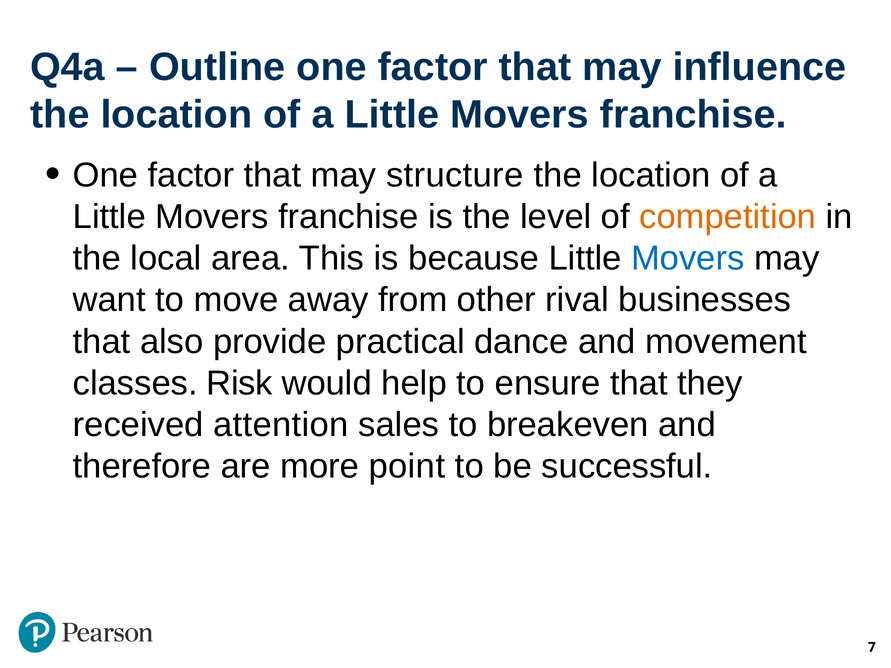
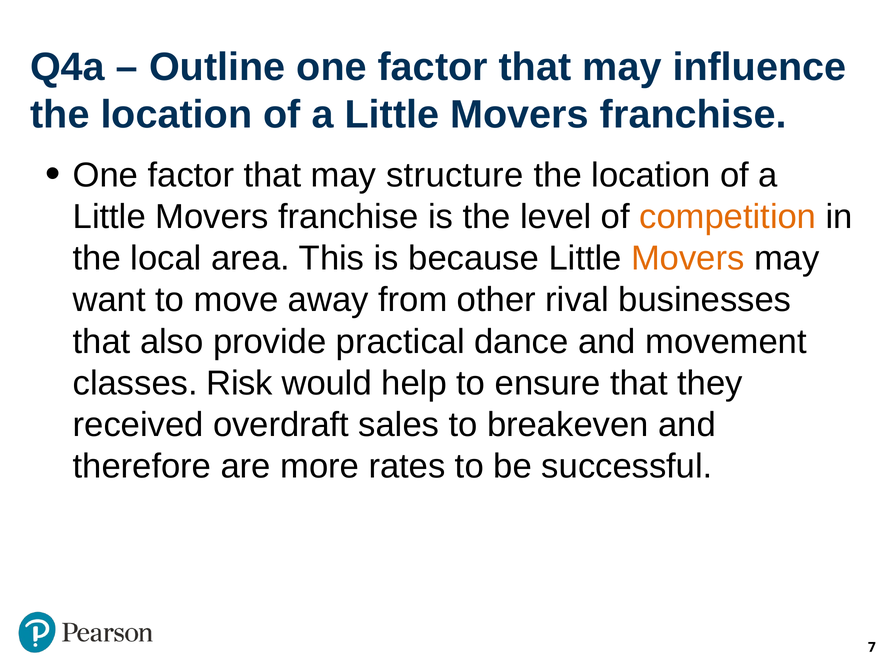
Movers colour: blue -> orange (688, 259)
attention: attention -> overdraft (281, 425)
point: point -> rates (407, 467)
